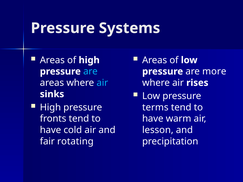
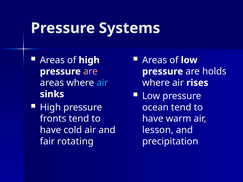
are colour: light blue -> pink (90, 72)
more: more -> holds (214, 72)
terms: terms -> ocean (155, 107)
